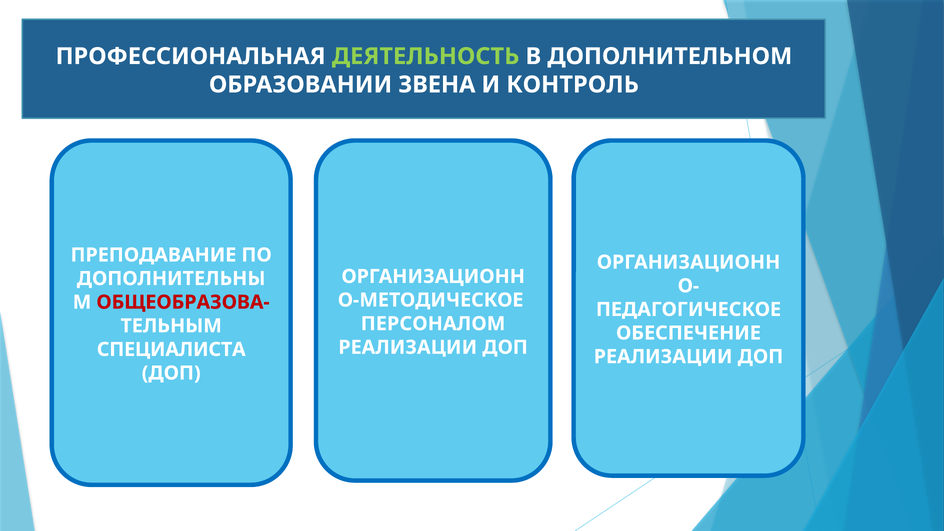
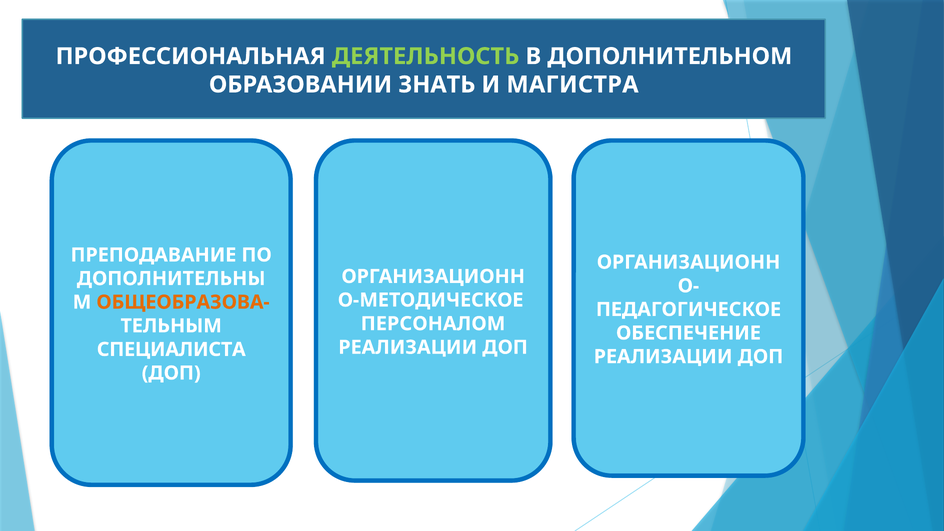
ЗВЕНА: ЗВЕНА -> ЗНАТЬ (437, 85)
КОНТРОЛЬ: КОНТРОЛЬ -> МАГИСТРА (572, 85)
ОБЩЕОБРАЗОВА- colour: red -> orange (183, 302)
